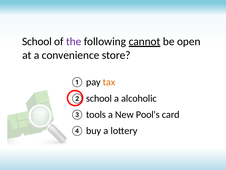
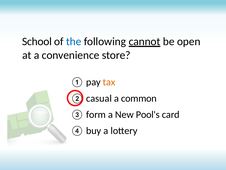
the colour: purple -> blue (74, 41)
school: school -> casual (99, 98)
alcoholic: alcoholic -> common (139, 98)
tools: tools -> form (96, 114)
